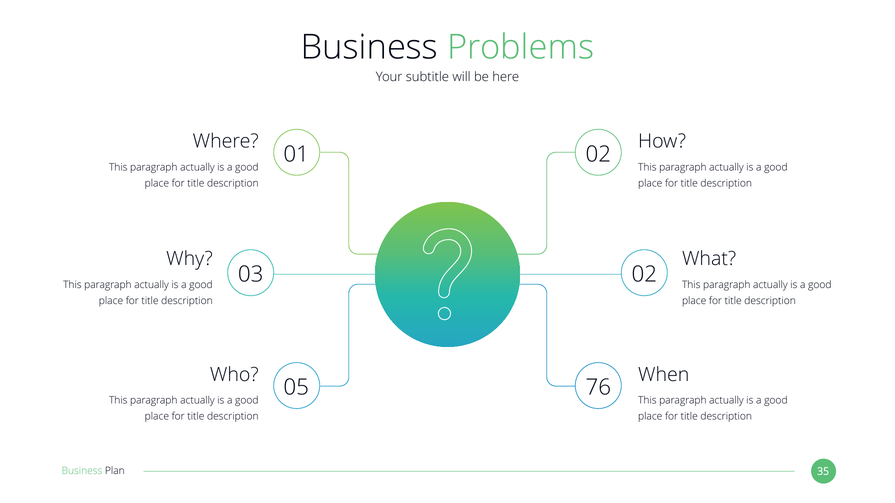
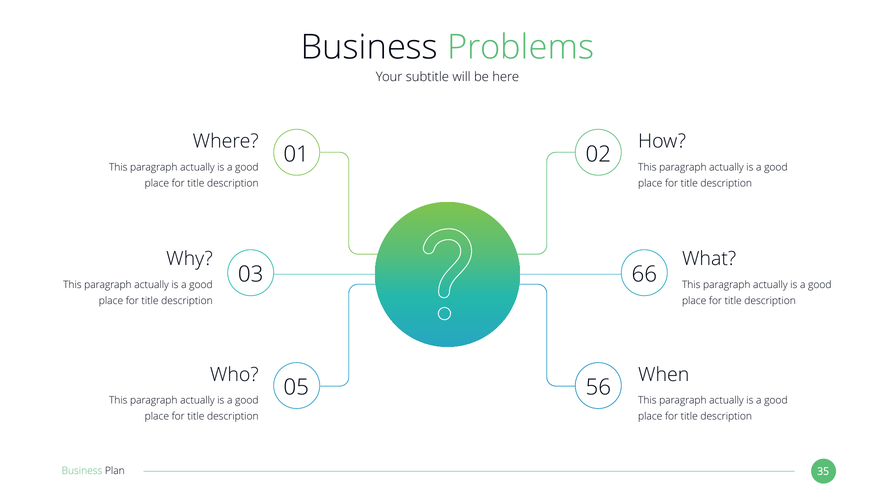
03 02: 02 -> 66 (644, 274)
76: 76 -> 56 (598, 388)
